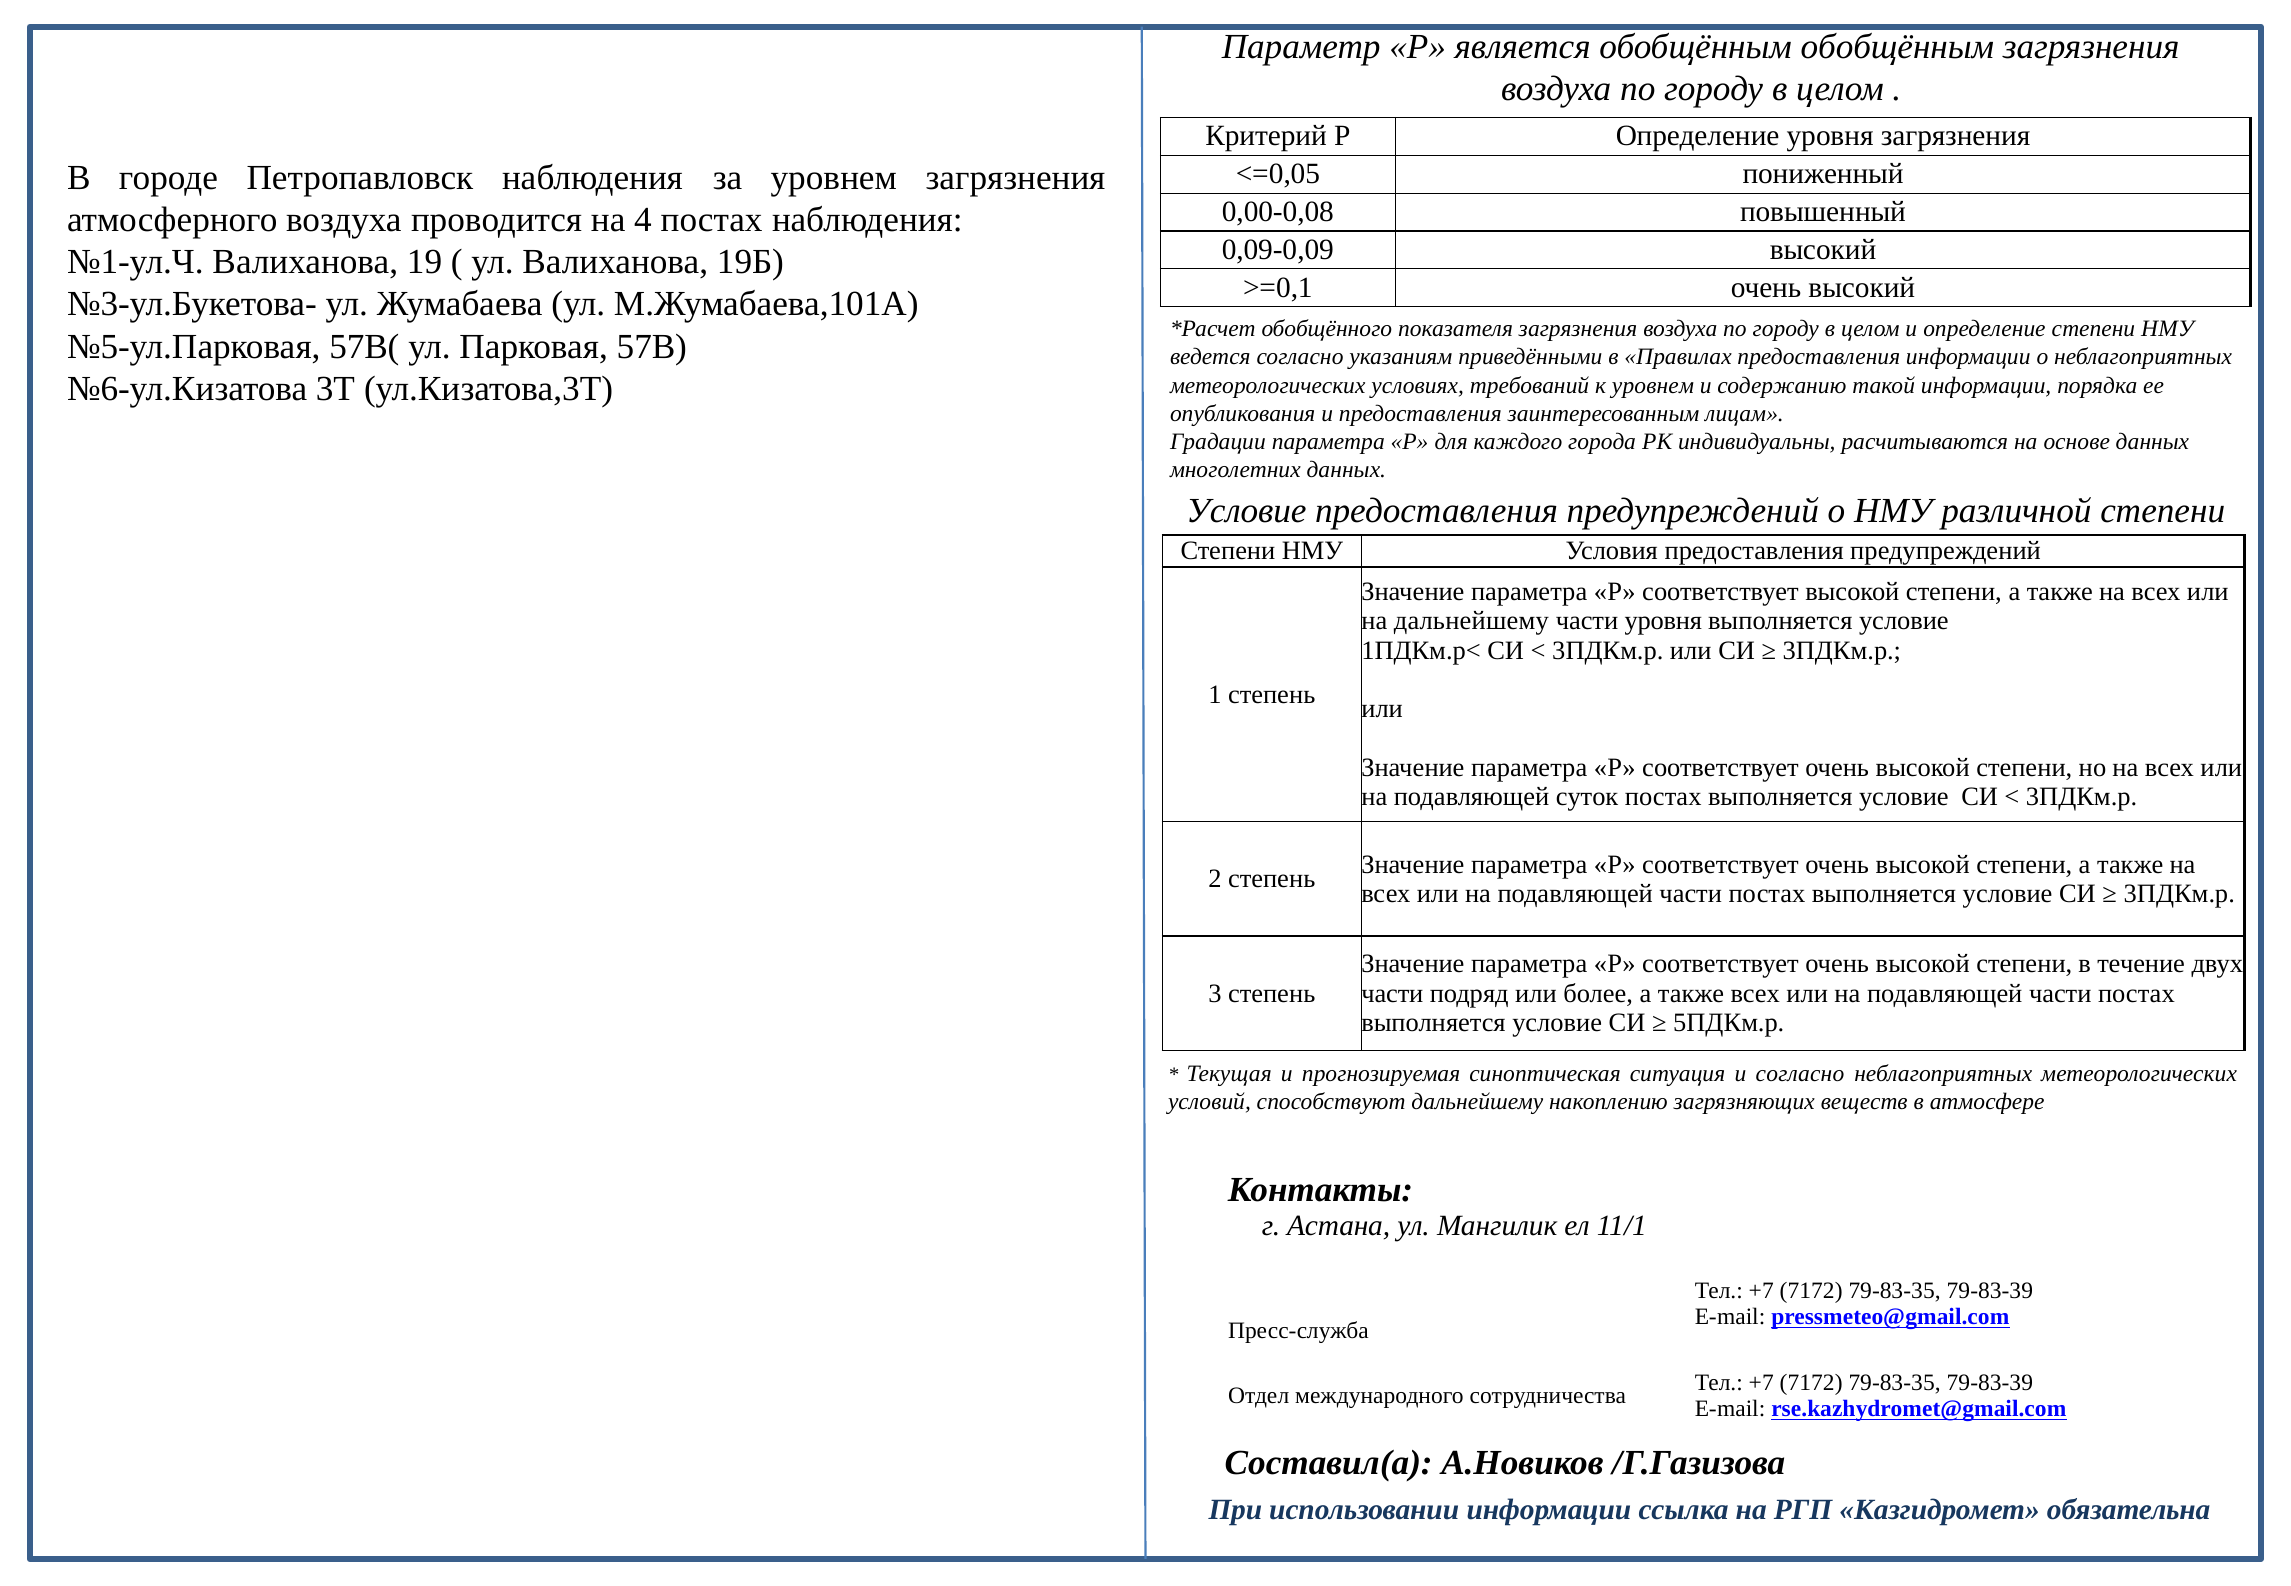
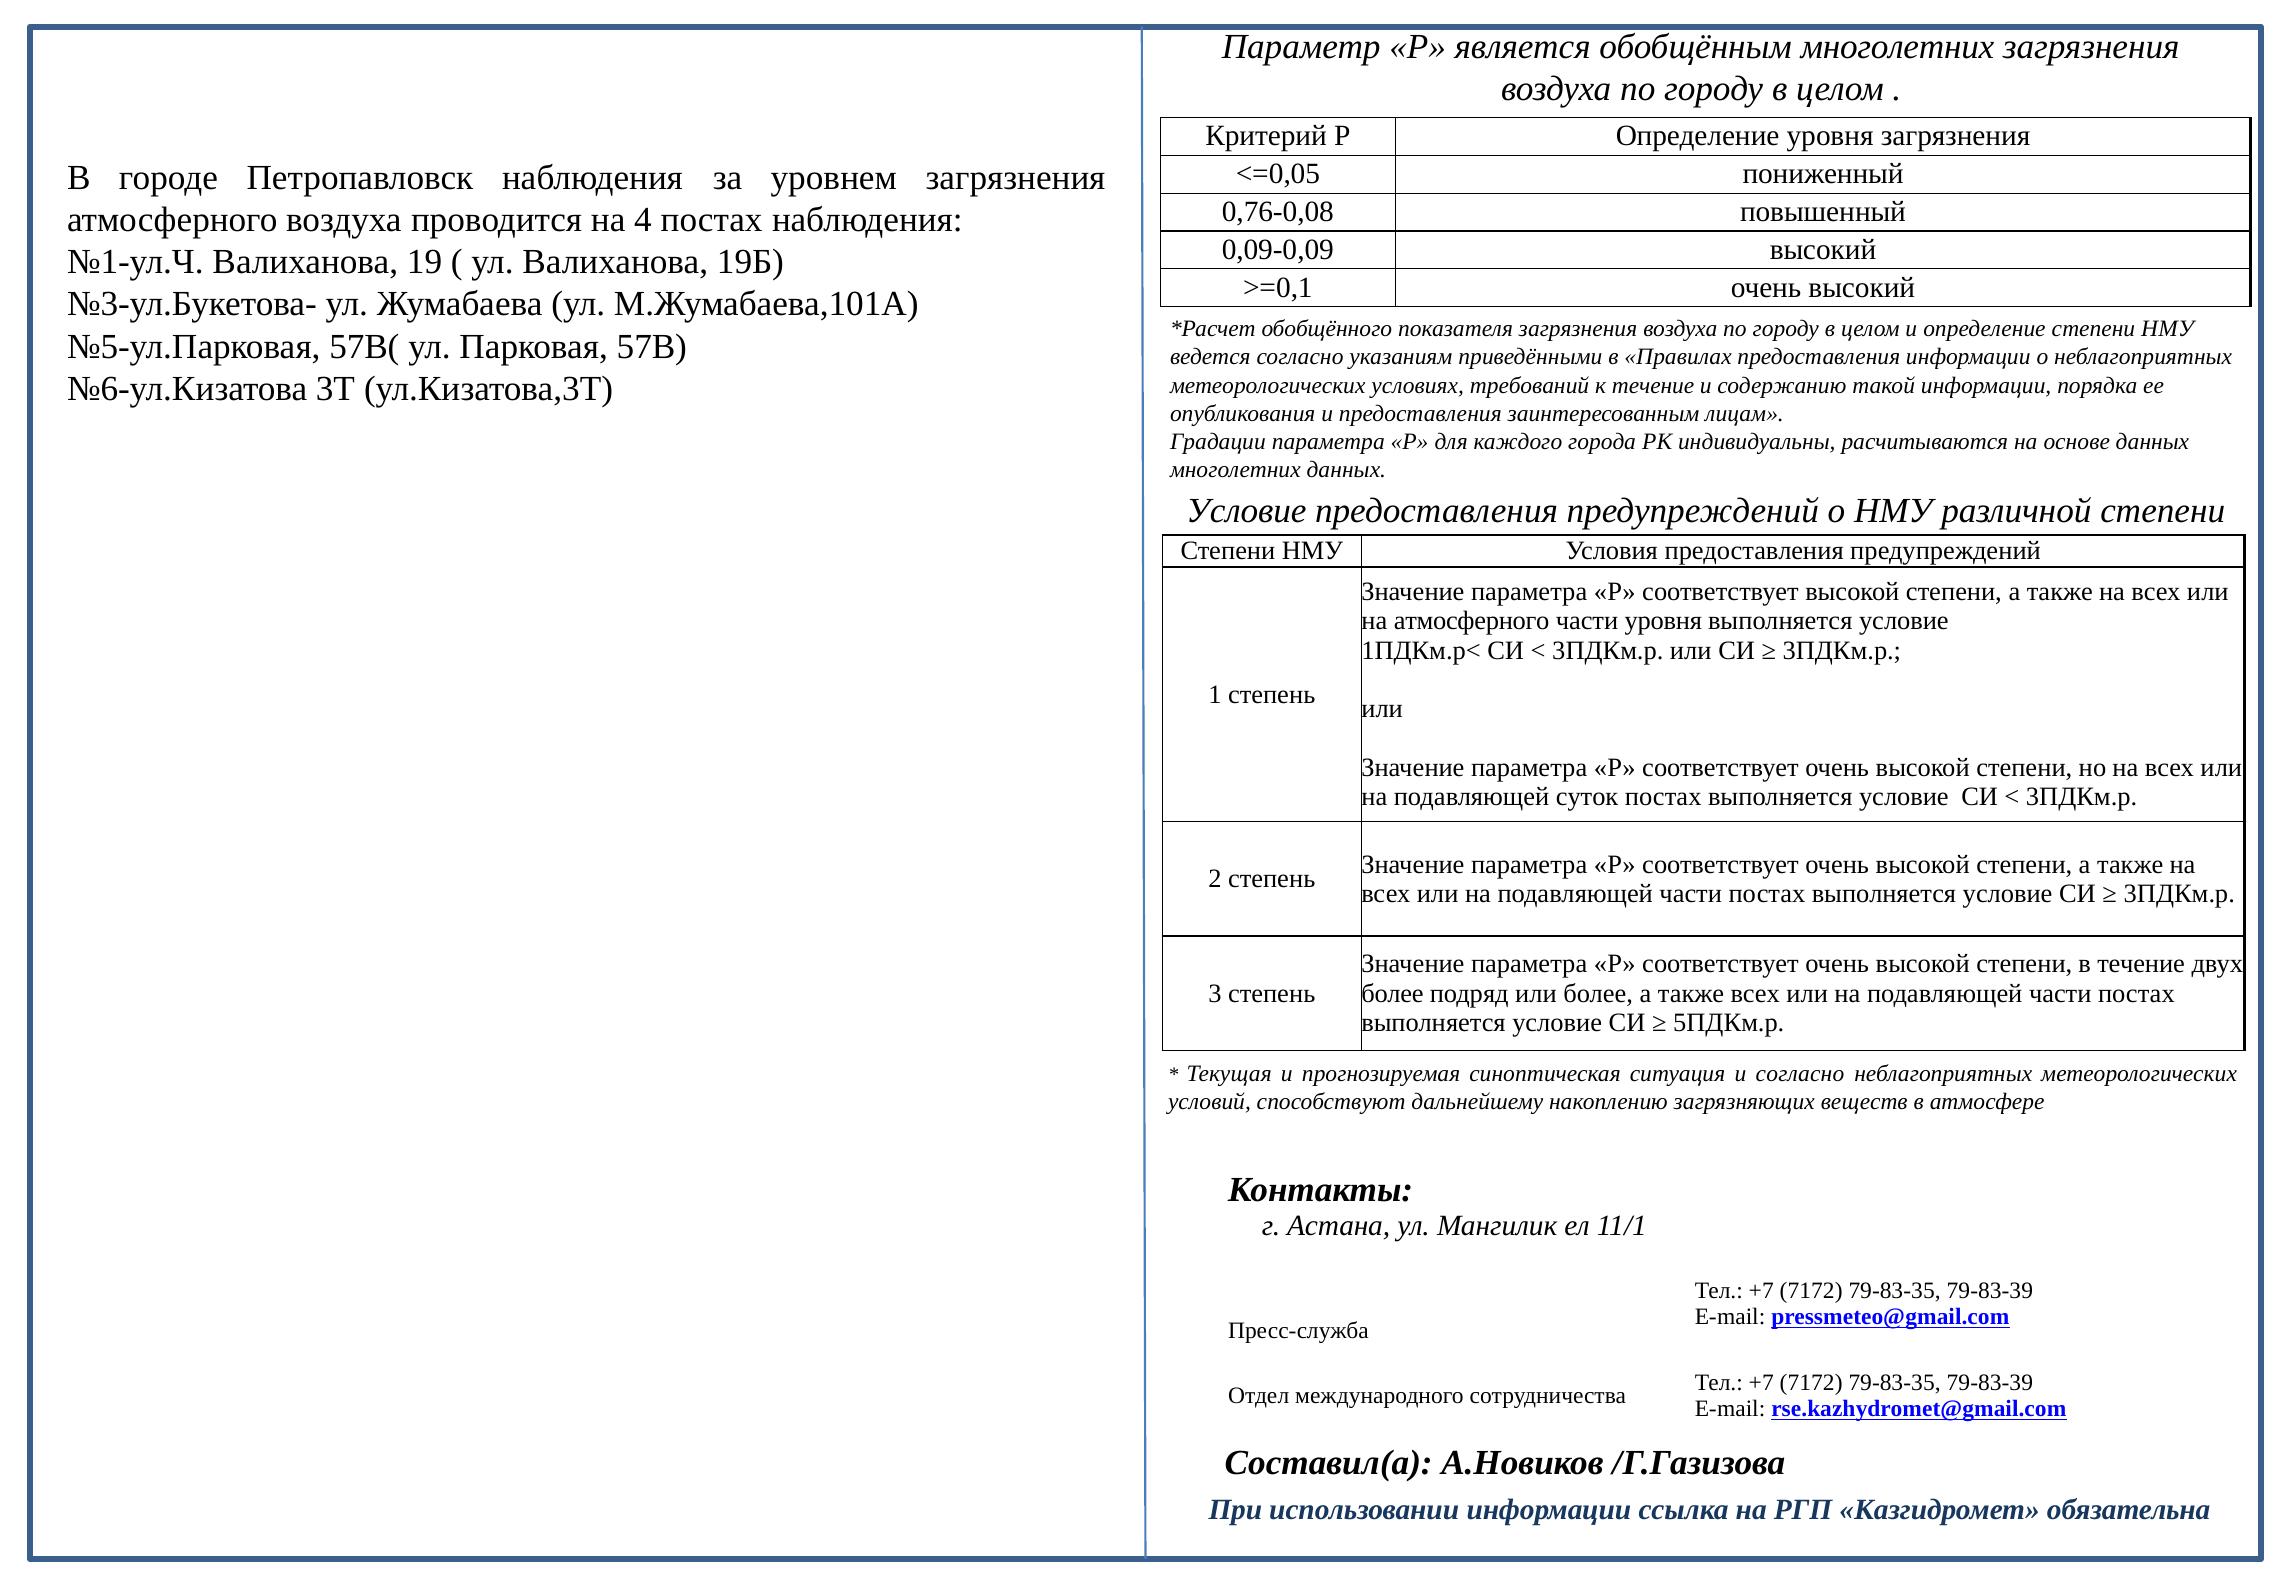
обобщённым обобщённым: обобщённым -> многолетних (1897, 47)
0,00-0,08: 0,00-0,08 -> 0,76-0,08 (1278, 212)
к уровнем: уровнем -> течение (1653, 385)
на дальнейшему: дальнейшему -> атмосферного (1472, 621)
части: части -> более (1392, 994)
